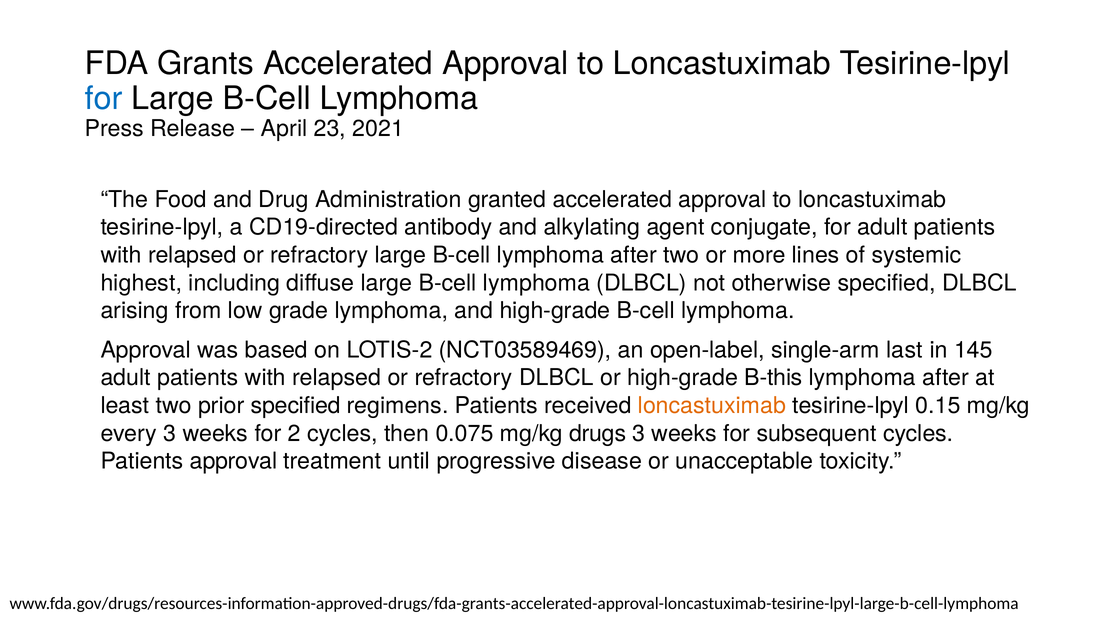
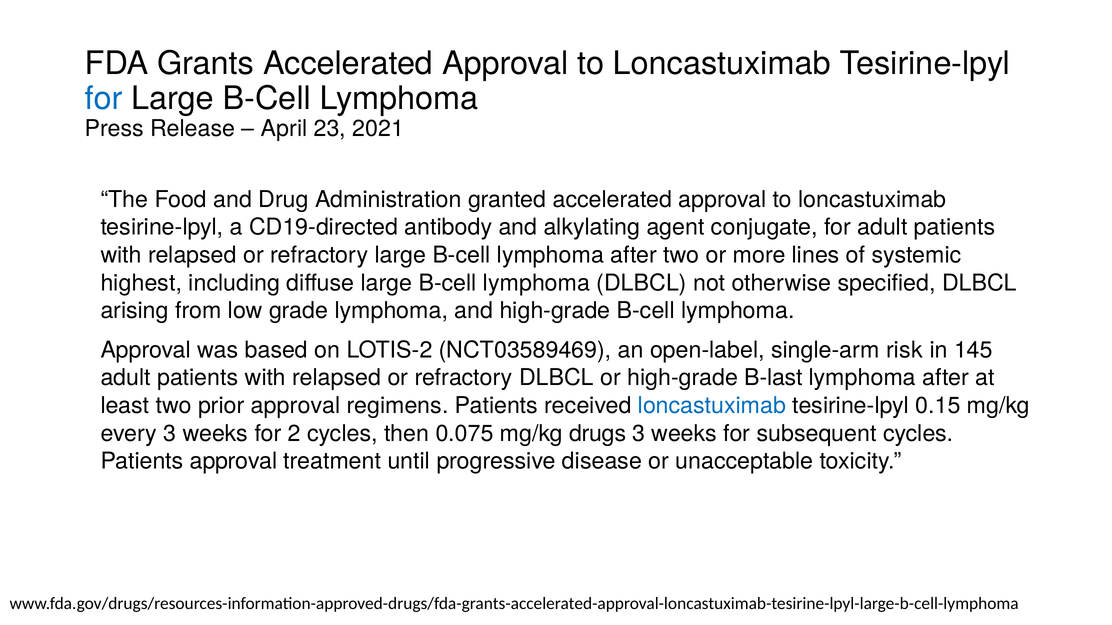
last: last -> risk (904, 350)
B-this: B-this -> B-last (773, 378)
prior specified: specified -> approval (296, 406)
loncastuximab colour: orange -> blue (712, 406)
